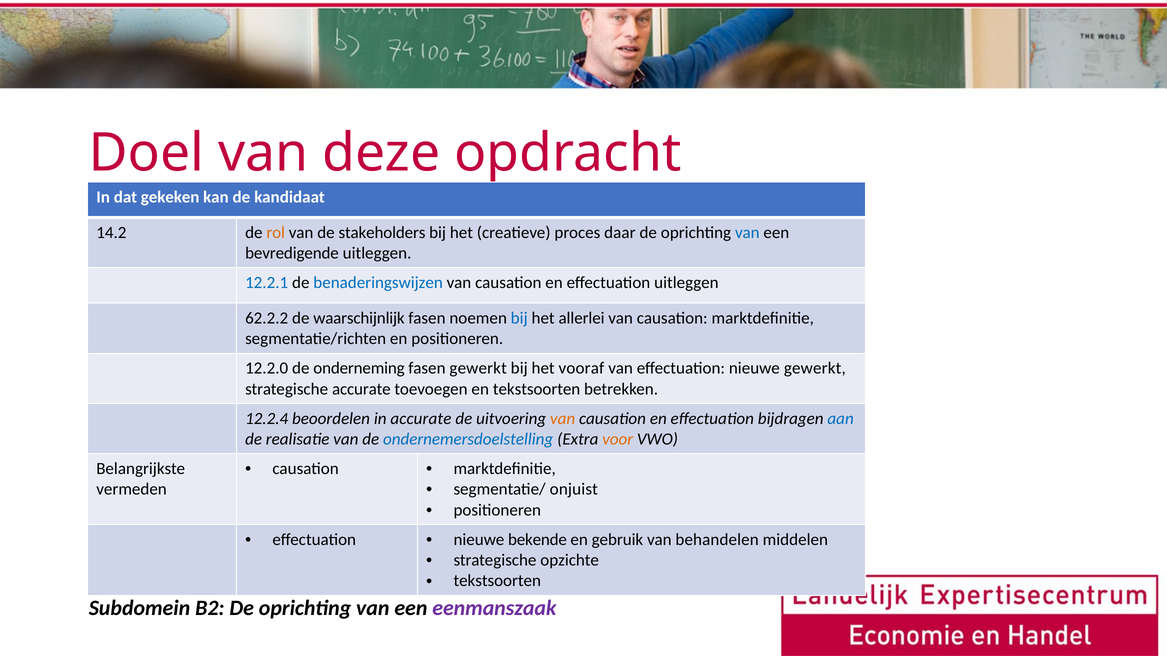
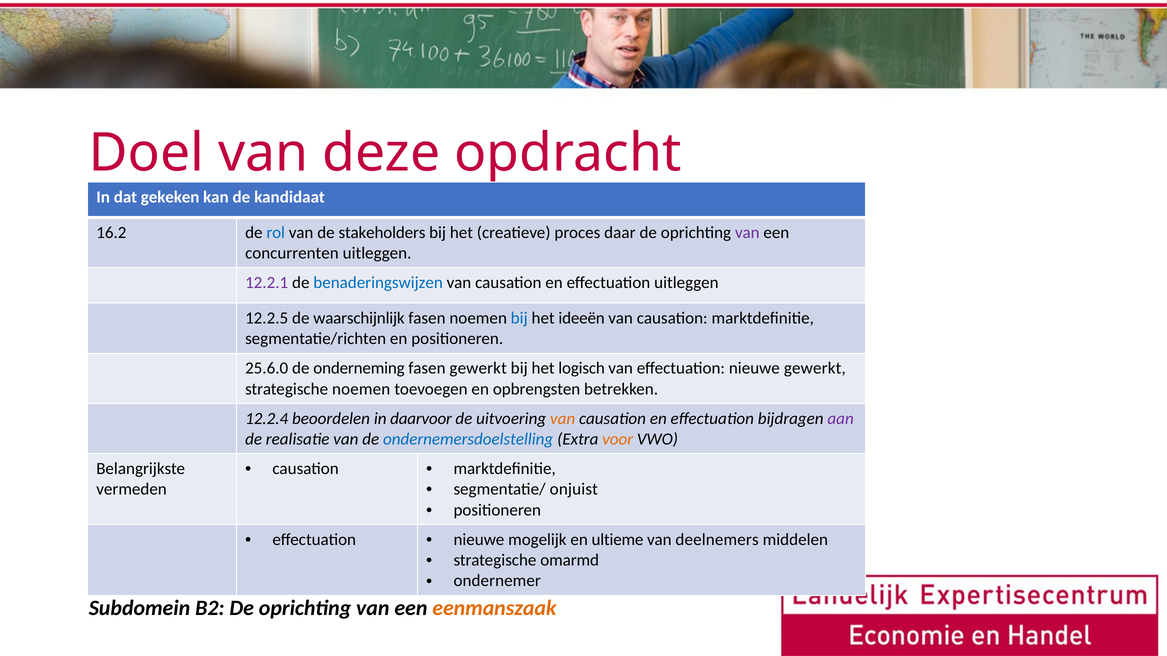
14.2: 14.2 -> 16.2 (111, 233)
rol colour: orange -> blue (276, 233)
van colour: blue -> purple (747, 233)
bevredigende: bevredigende -> concurrenten (292, 253)
12.2.1 colour: blue -> purple (267, 283)
62.2.2: 62.2.2 -> 12.2.5 (267, 318)
allerlei: allerlei -> ideeën (582, 318)
12.2.0: 12.2.0 -> 25.6.0 (267, 368)
vooraf: vooraf -> logisch (582, 368)
strategische accurate: accurate -> noemen (361, 389)
en tekstsoorten: tekstsoorten -> opbrengsten (537, 389)
in accurate: accurate -> daarvoor (421, 419)
aan colour: blue -> purple (841, 419)
bekende: bekende -> mogelijk (537, 540)
gebruik: gebruik -> ultieme (618, 540)
behandelen: behandelen -> deelnemers (717, 540)
opzichte: opzichte -> omarmd (570, 561)
tekstsoorten: tekstsoorten -> ondernemer (497, 581)
eenmanszaak colour: purple -> orange (494, 609)
